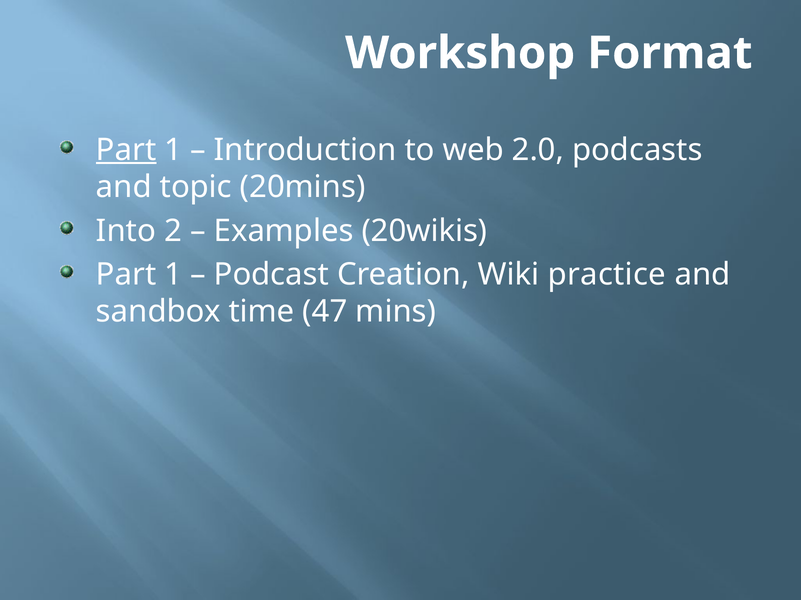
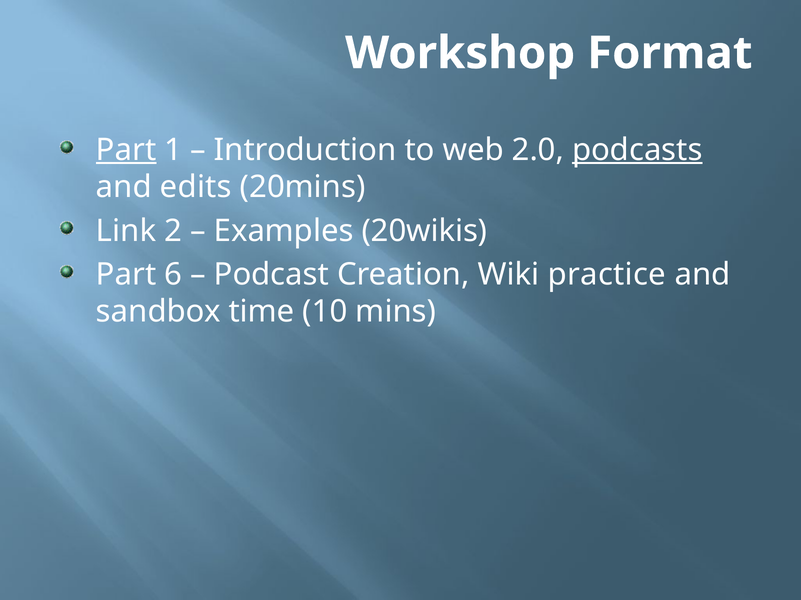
podcasts underline: none -> present (637, 150)
topic: topic -> edits (196, 187)
Into: Into -> Link (126, 231)
1: 1 -> 6 (173, 275)
47: 47 -> 10 (325, 312)
